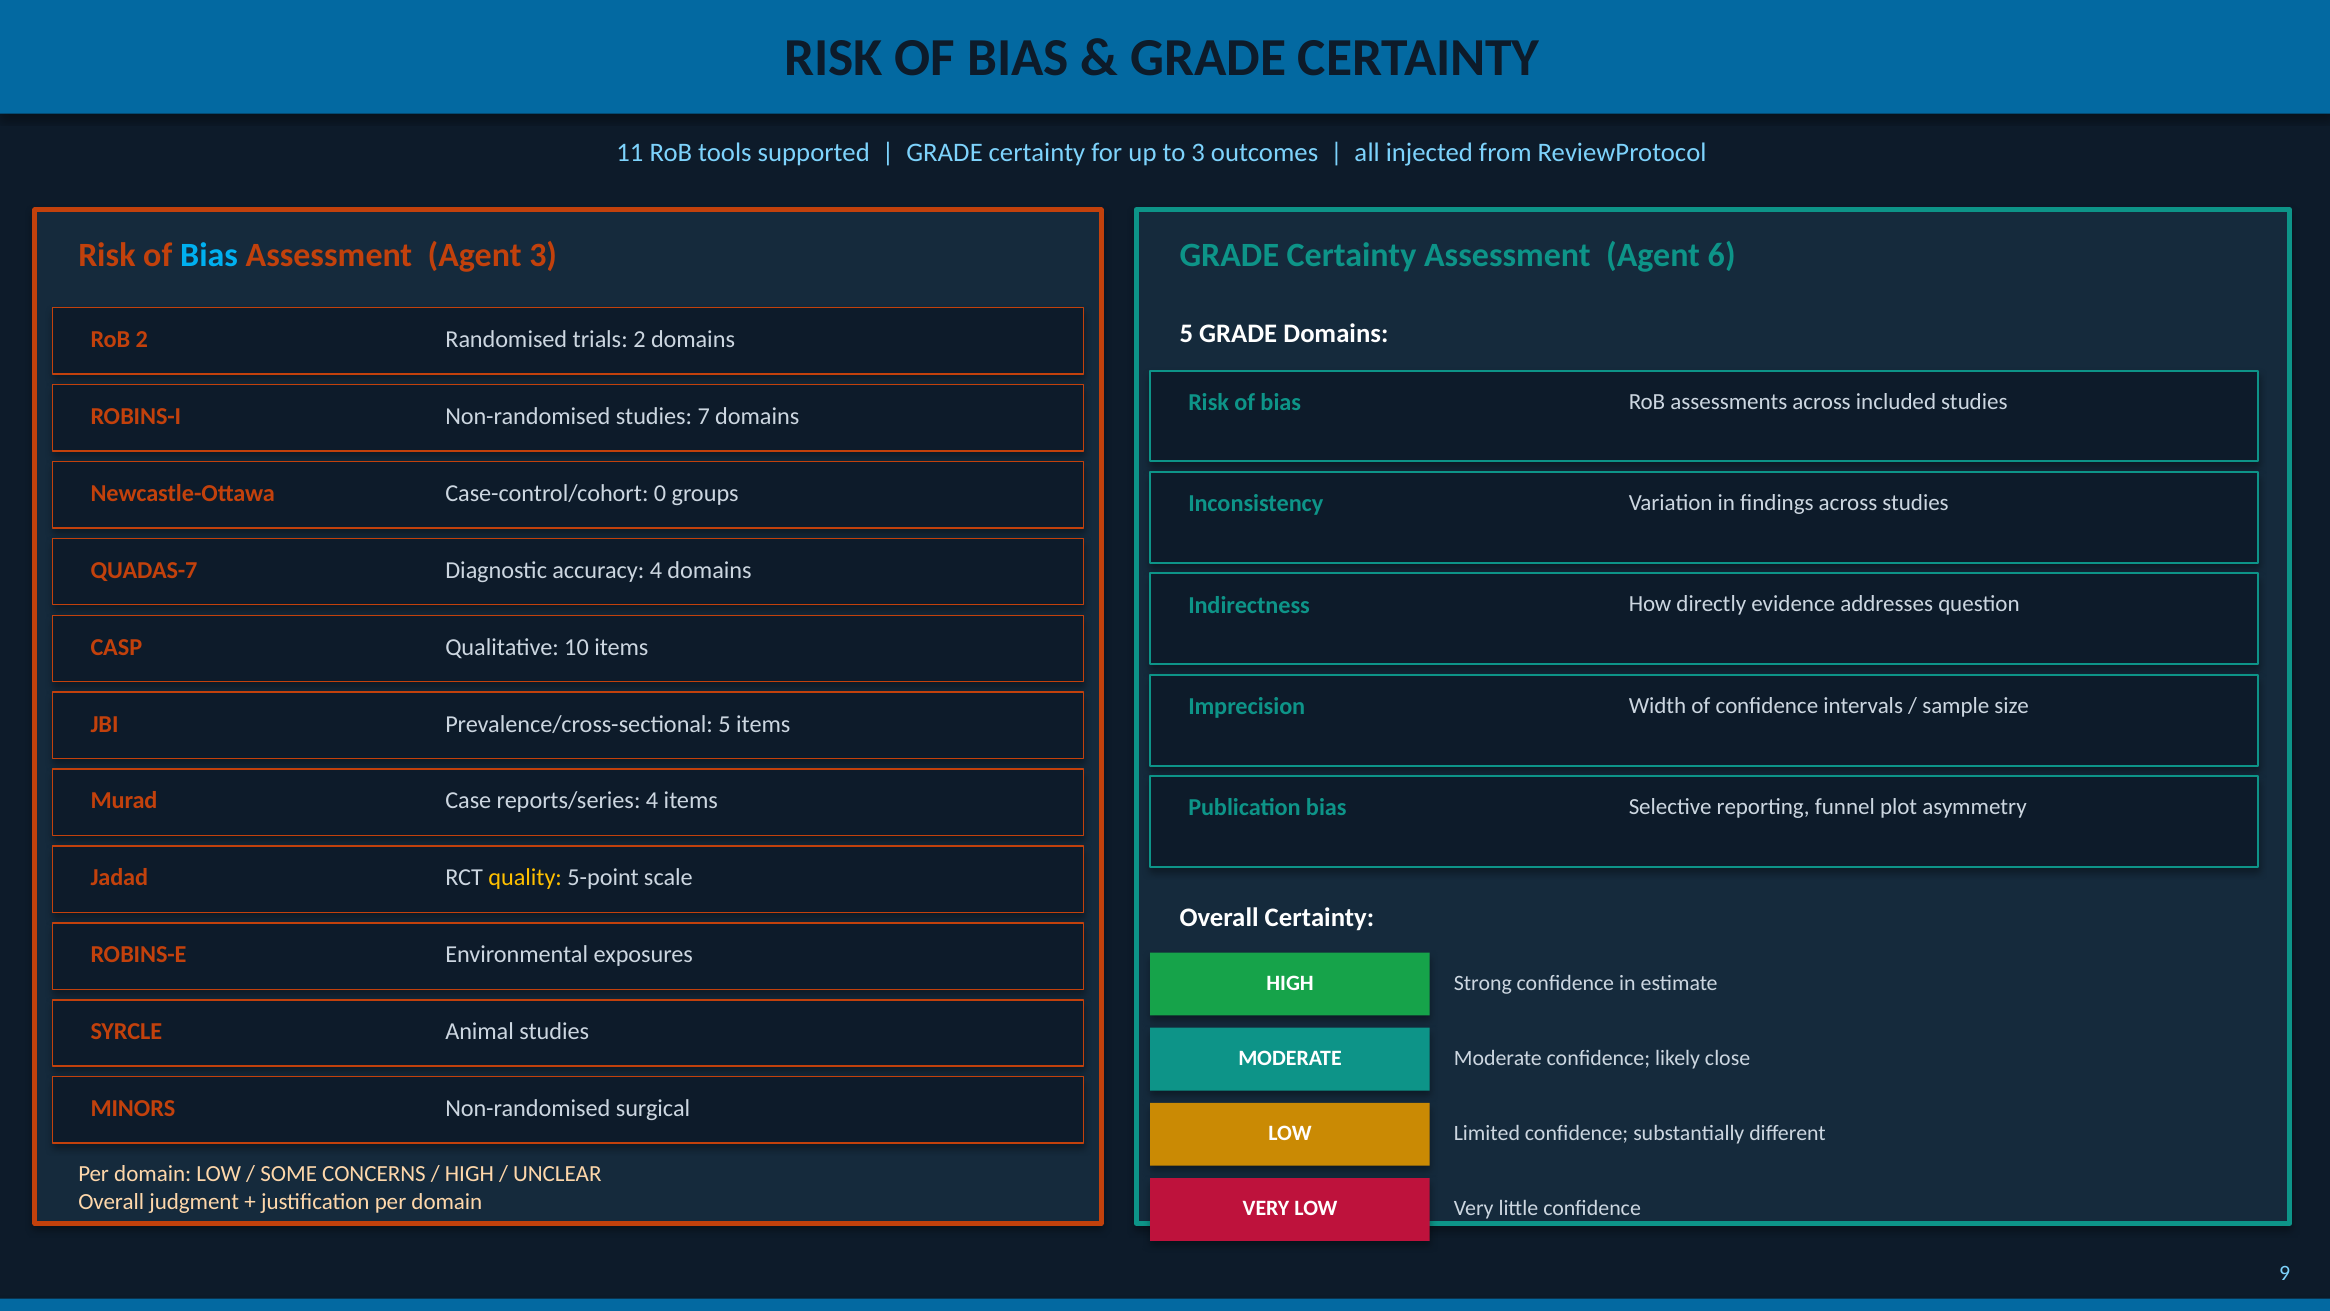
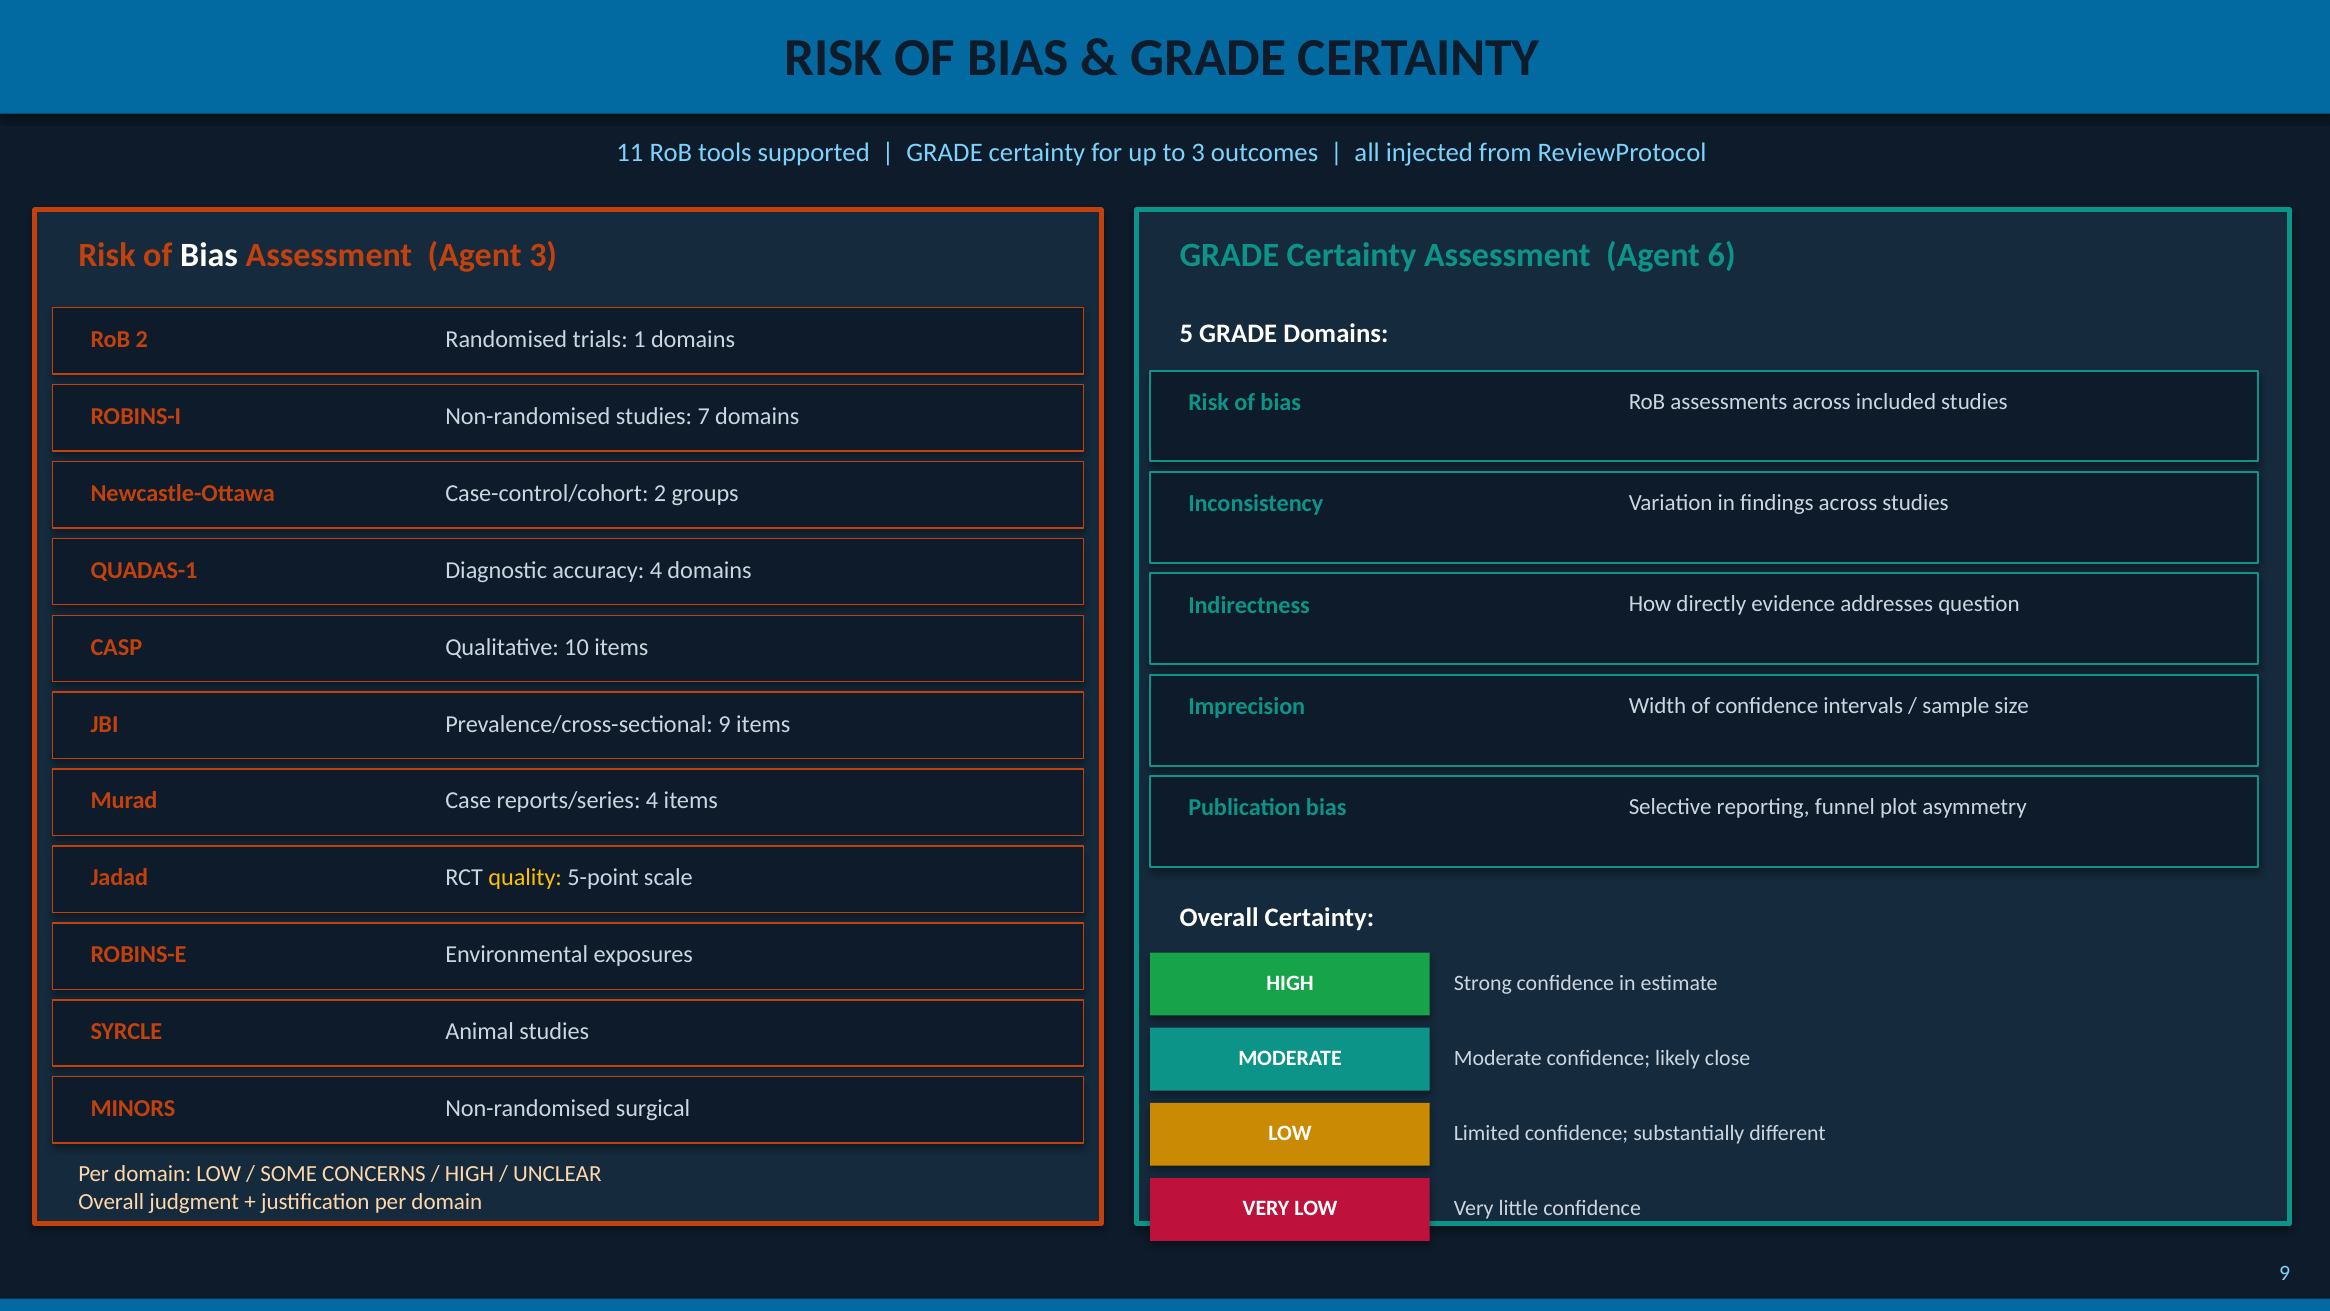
Bias colour: light blue -> white (209, 255)
trials 2: 2 -> 1 (639, 339)
Case-control/cohort 0: 0 -> 2 (660, 493)
QUADAS-7: QUADAS-7 -> QUADAS-1 (144, 570)
Prevalence/cross-sectional 5: 5 -> 9 (725, 724)
